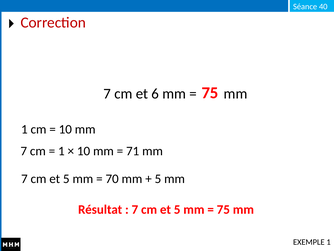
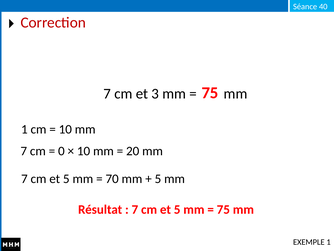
6: 6 -> 3 (155, 94)
1: 1 -> 0 (61, 151)
71: 71 -> 20 (133, 151)
